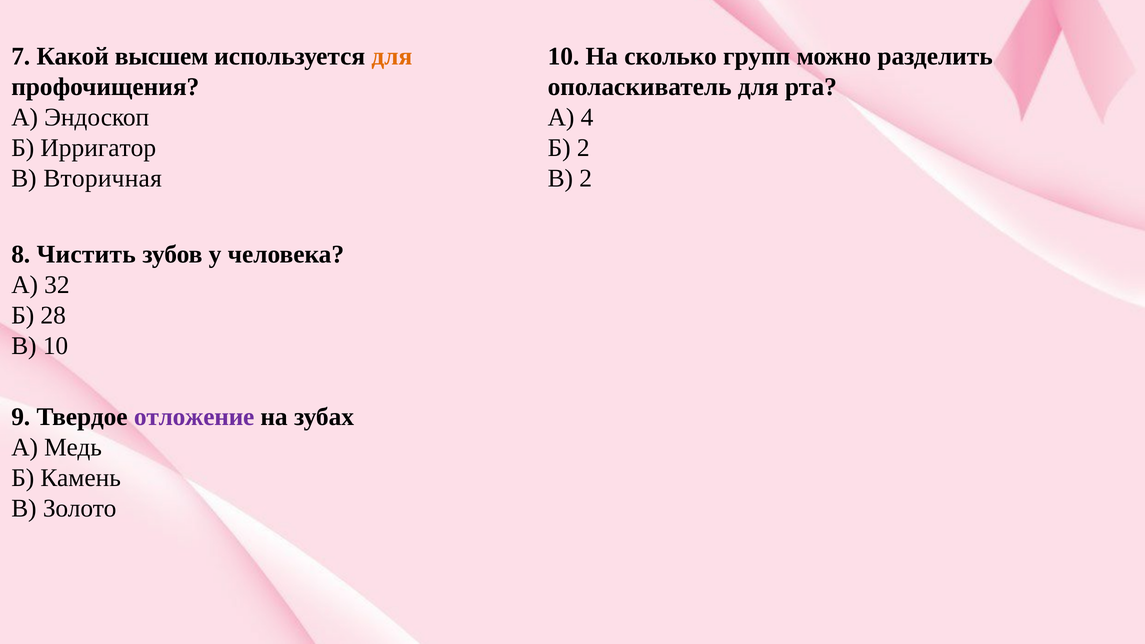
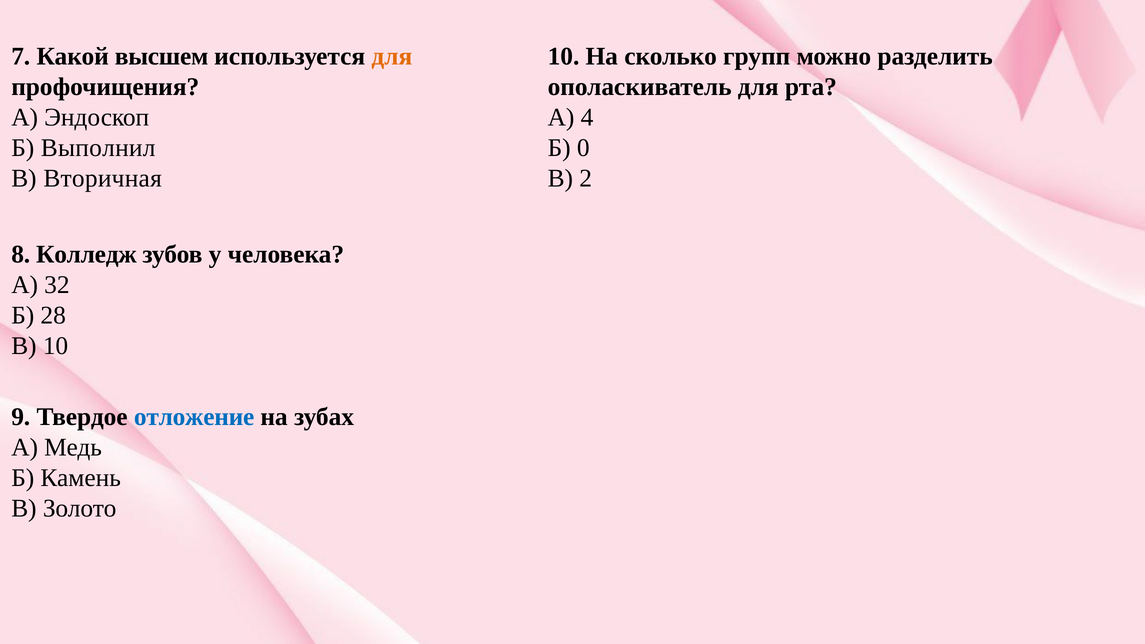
Ирригатор: Ирригатор -> Выполнил (98, 148)
Б 2: 2 -> 0 (583, 148)
Чистить: Чистить -> Колледж (86, 255)
отложение colour: purple -> blue (194, 417)
